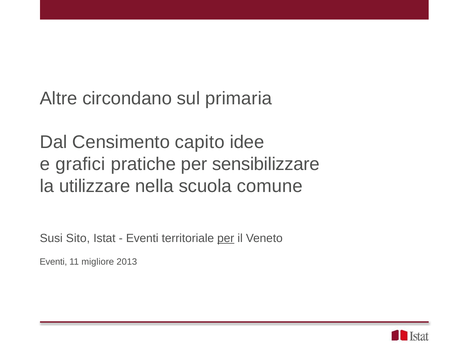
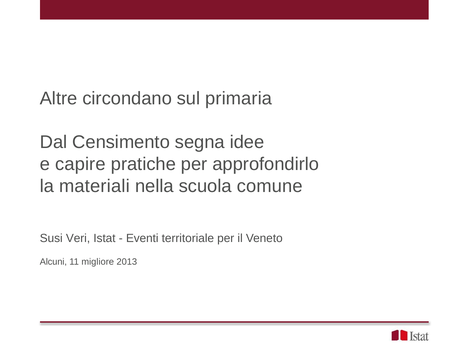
capito: capito -> segna (200, 142)
grafici: grafici -> capire (80, 164)
sensibilizzare: sensibilizzare -> approfondirlo (266, 164)
utilizzare: utilizzare -> materiali (94, 186)
Sito: Sito -> Veri (78, 238)
per underline: present -> none (226, 238)
Eventi: Eventi -> Alcuni (53, 262)
